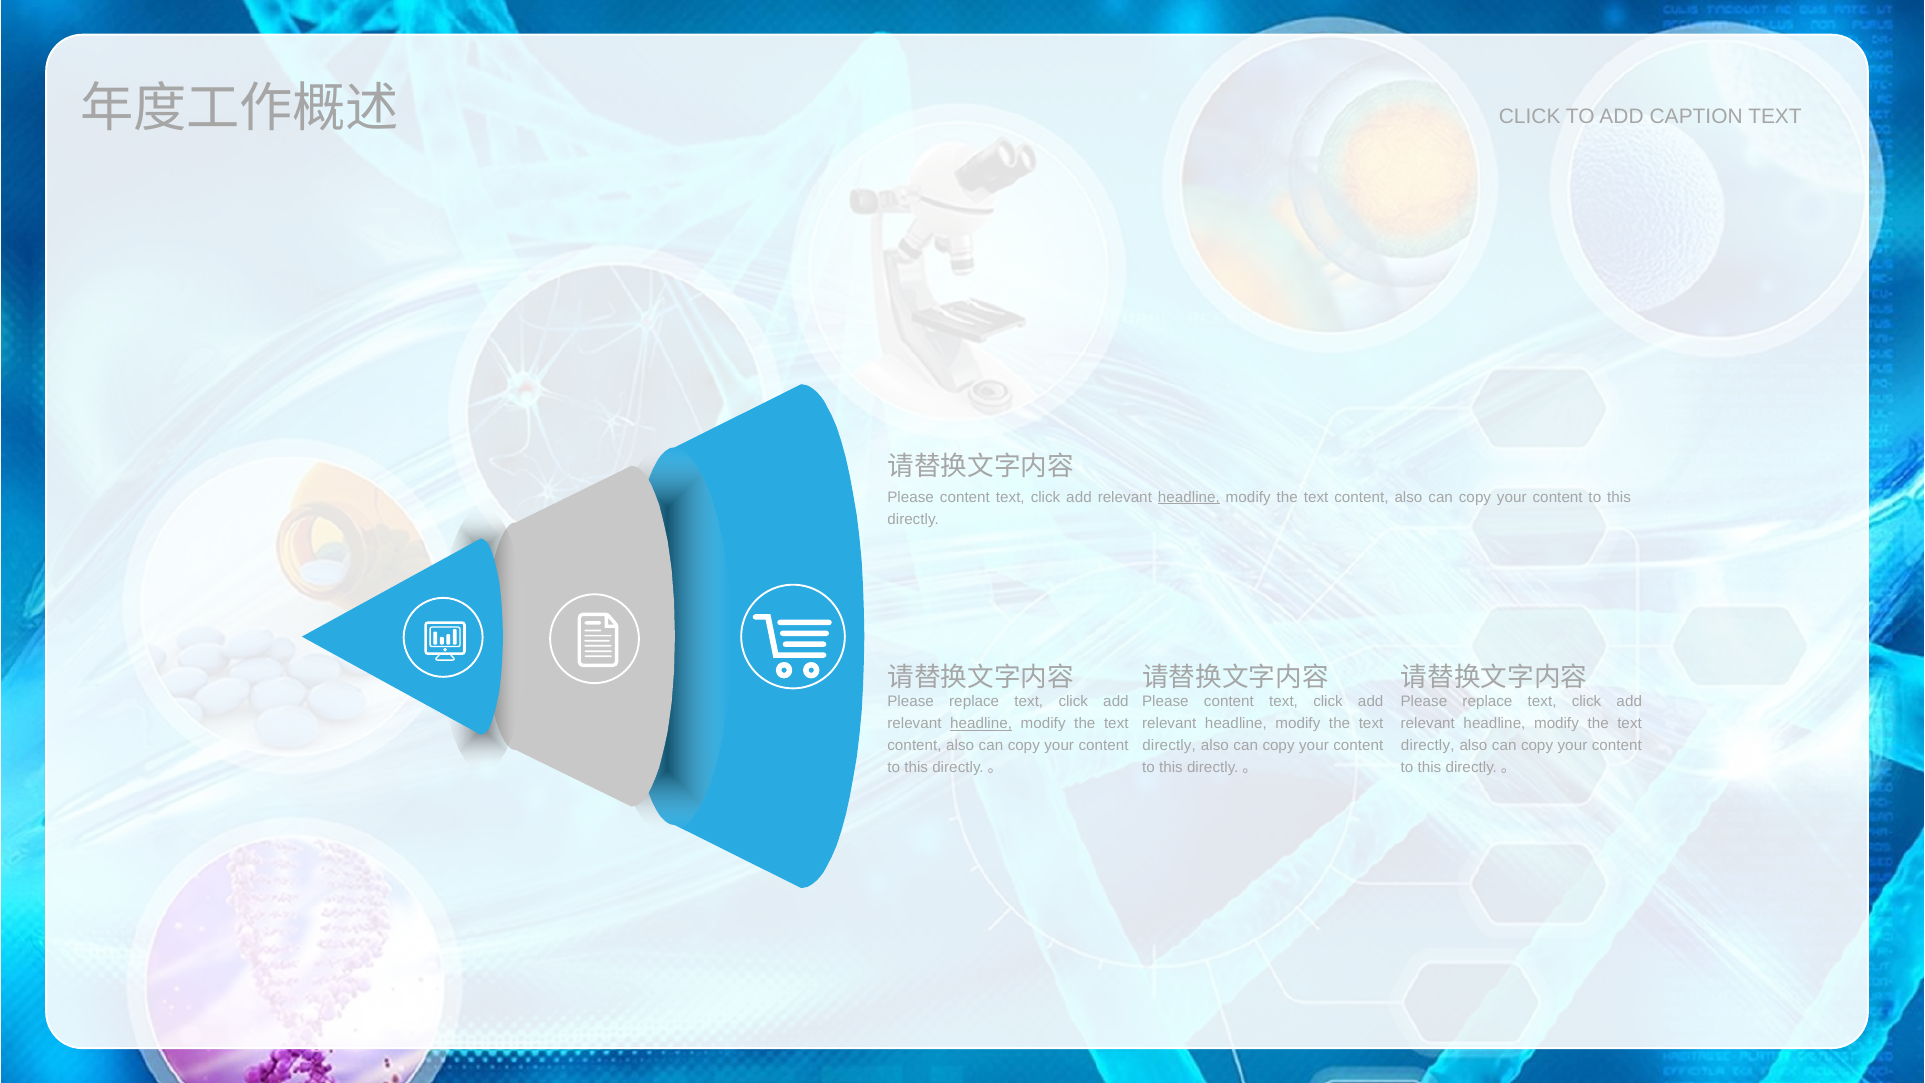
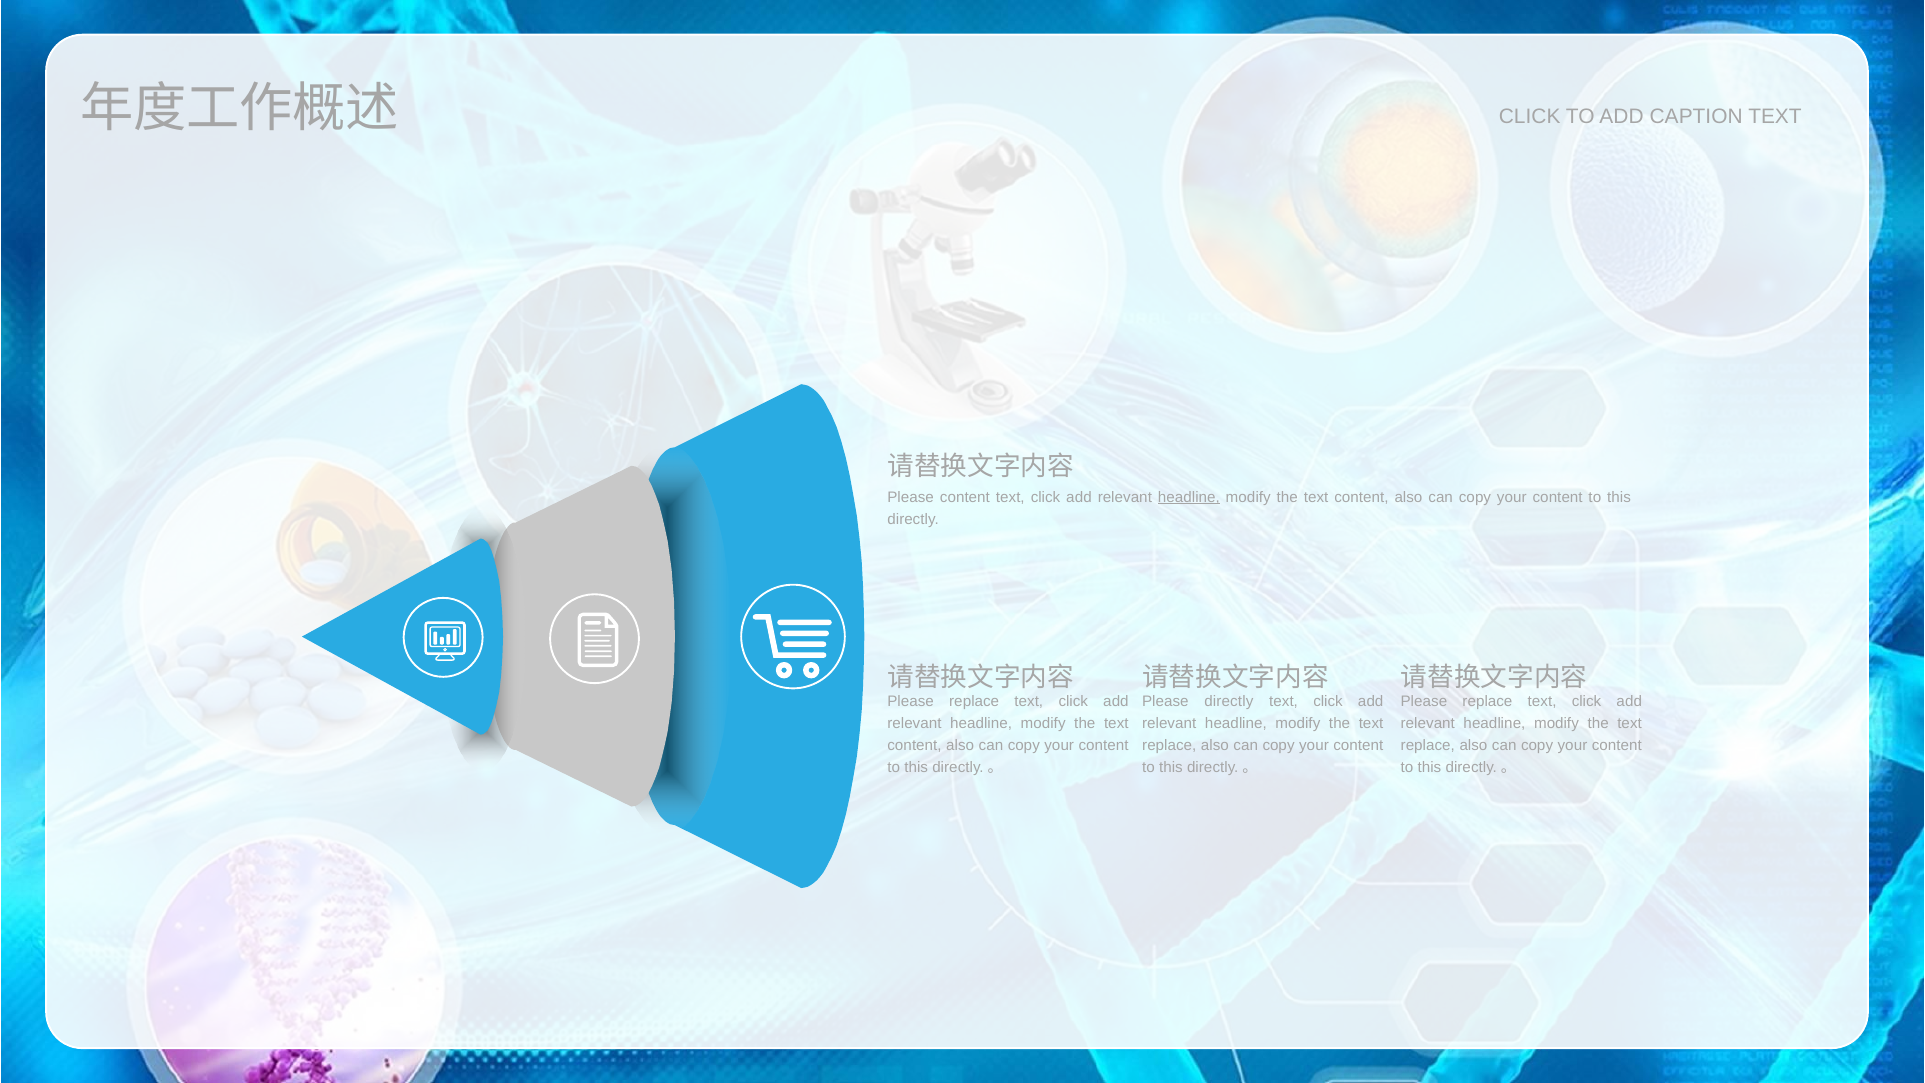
content: content -> directly (1229, 702)
headline underline: present -> none (981, 723)
directly: directly -> replace (1169, 745)
directly: directly -> replace (1428, 745)
